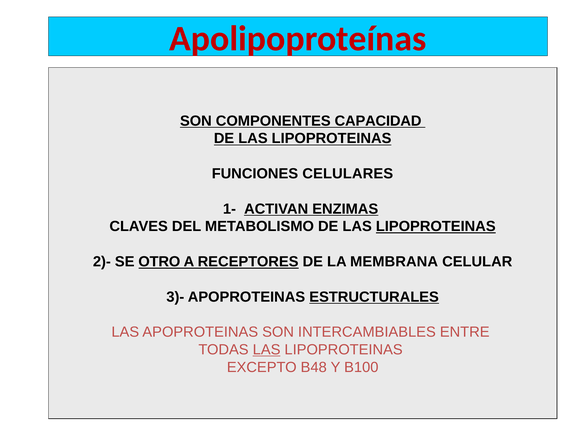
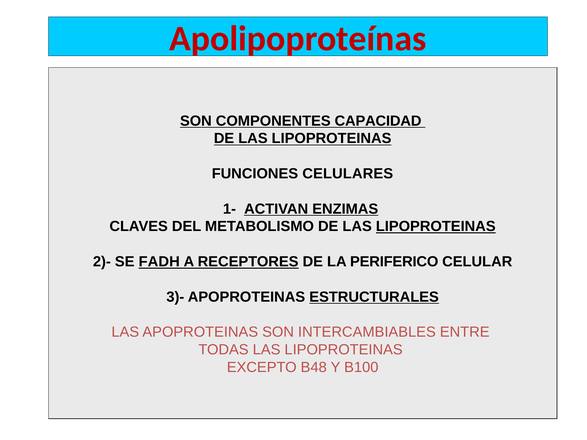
OTRO: OTRO -> FADH (159, 262)
MEMBRANA: MEMBRANA -> PERIFERICO (394, 262)
LAS underline: present -> none (267, 350)
